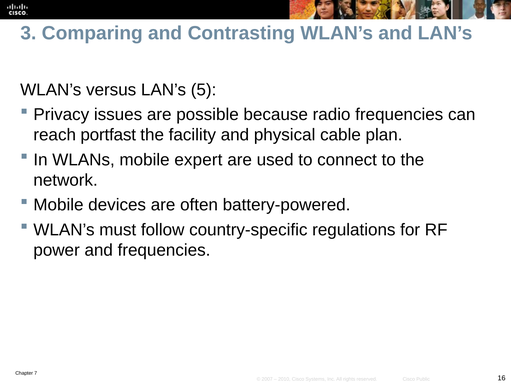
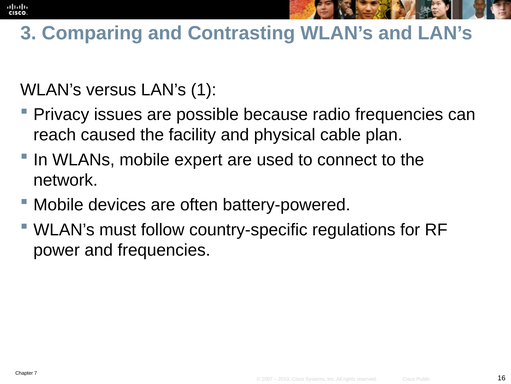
5: 5 -> 1 (204, 90)
portfast: portfast -> caused (108, 135)
